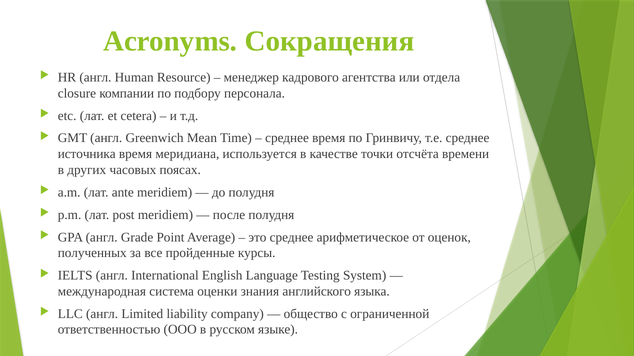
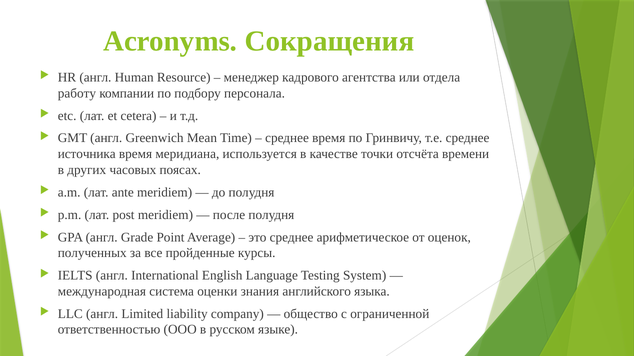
closure: closure -> работу (77, 93)
